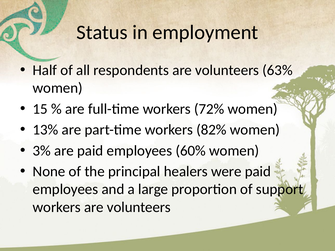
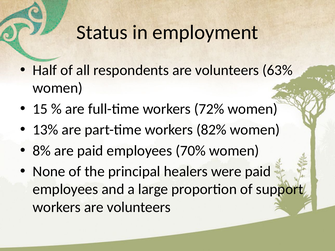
3%: 3% -> 8% (42, 151)
60%: 60% -> 70% (191, 151)
